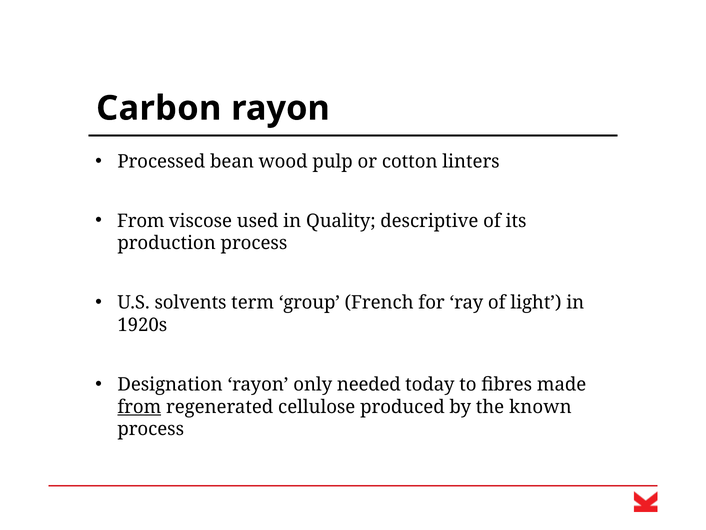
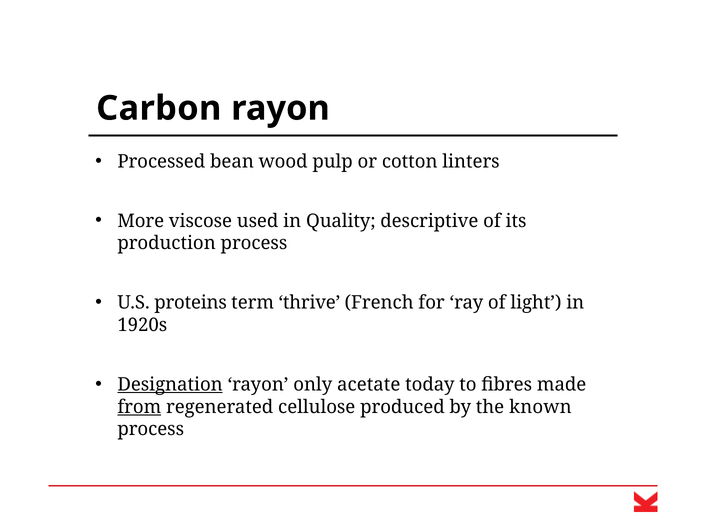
From: From -> More (141, 221)
solvents: solvents -> proteins (191, 302)
group: group -> thrive (309, 302)
Designation underline: none -> present (170, 384)
needed: needed -> acetate (369, 384)
